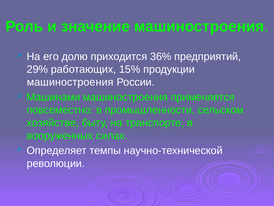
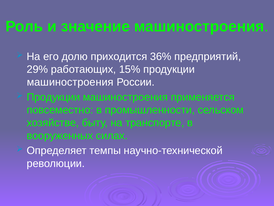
Машинами: Машинами -> Продукции (53, 97)
